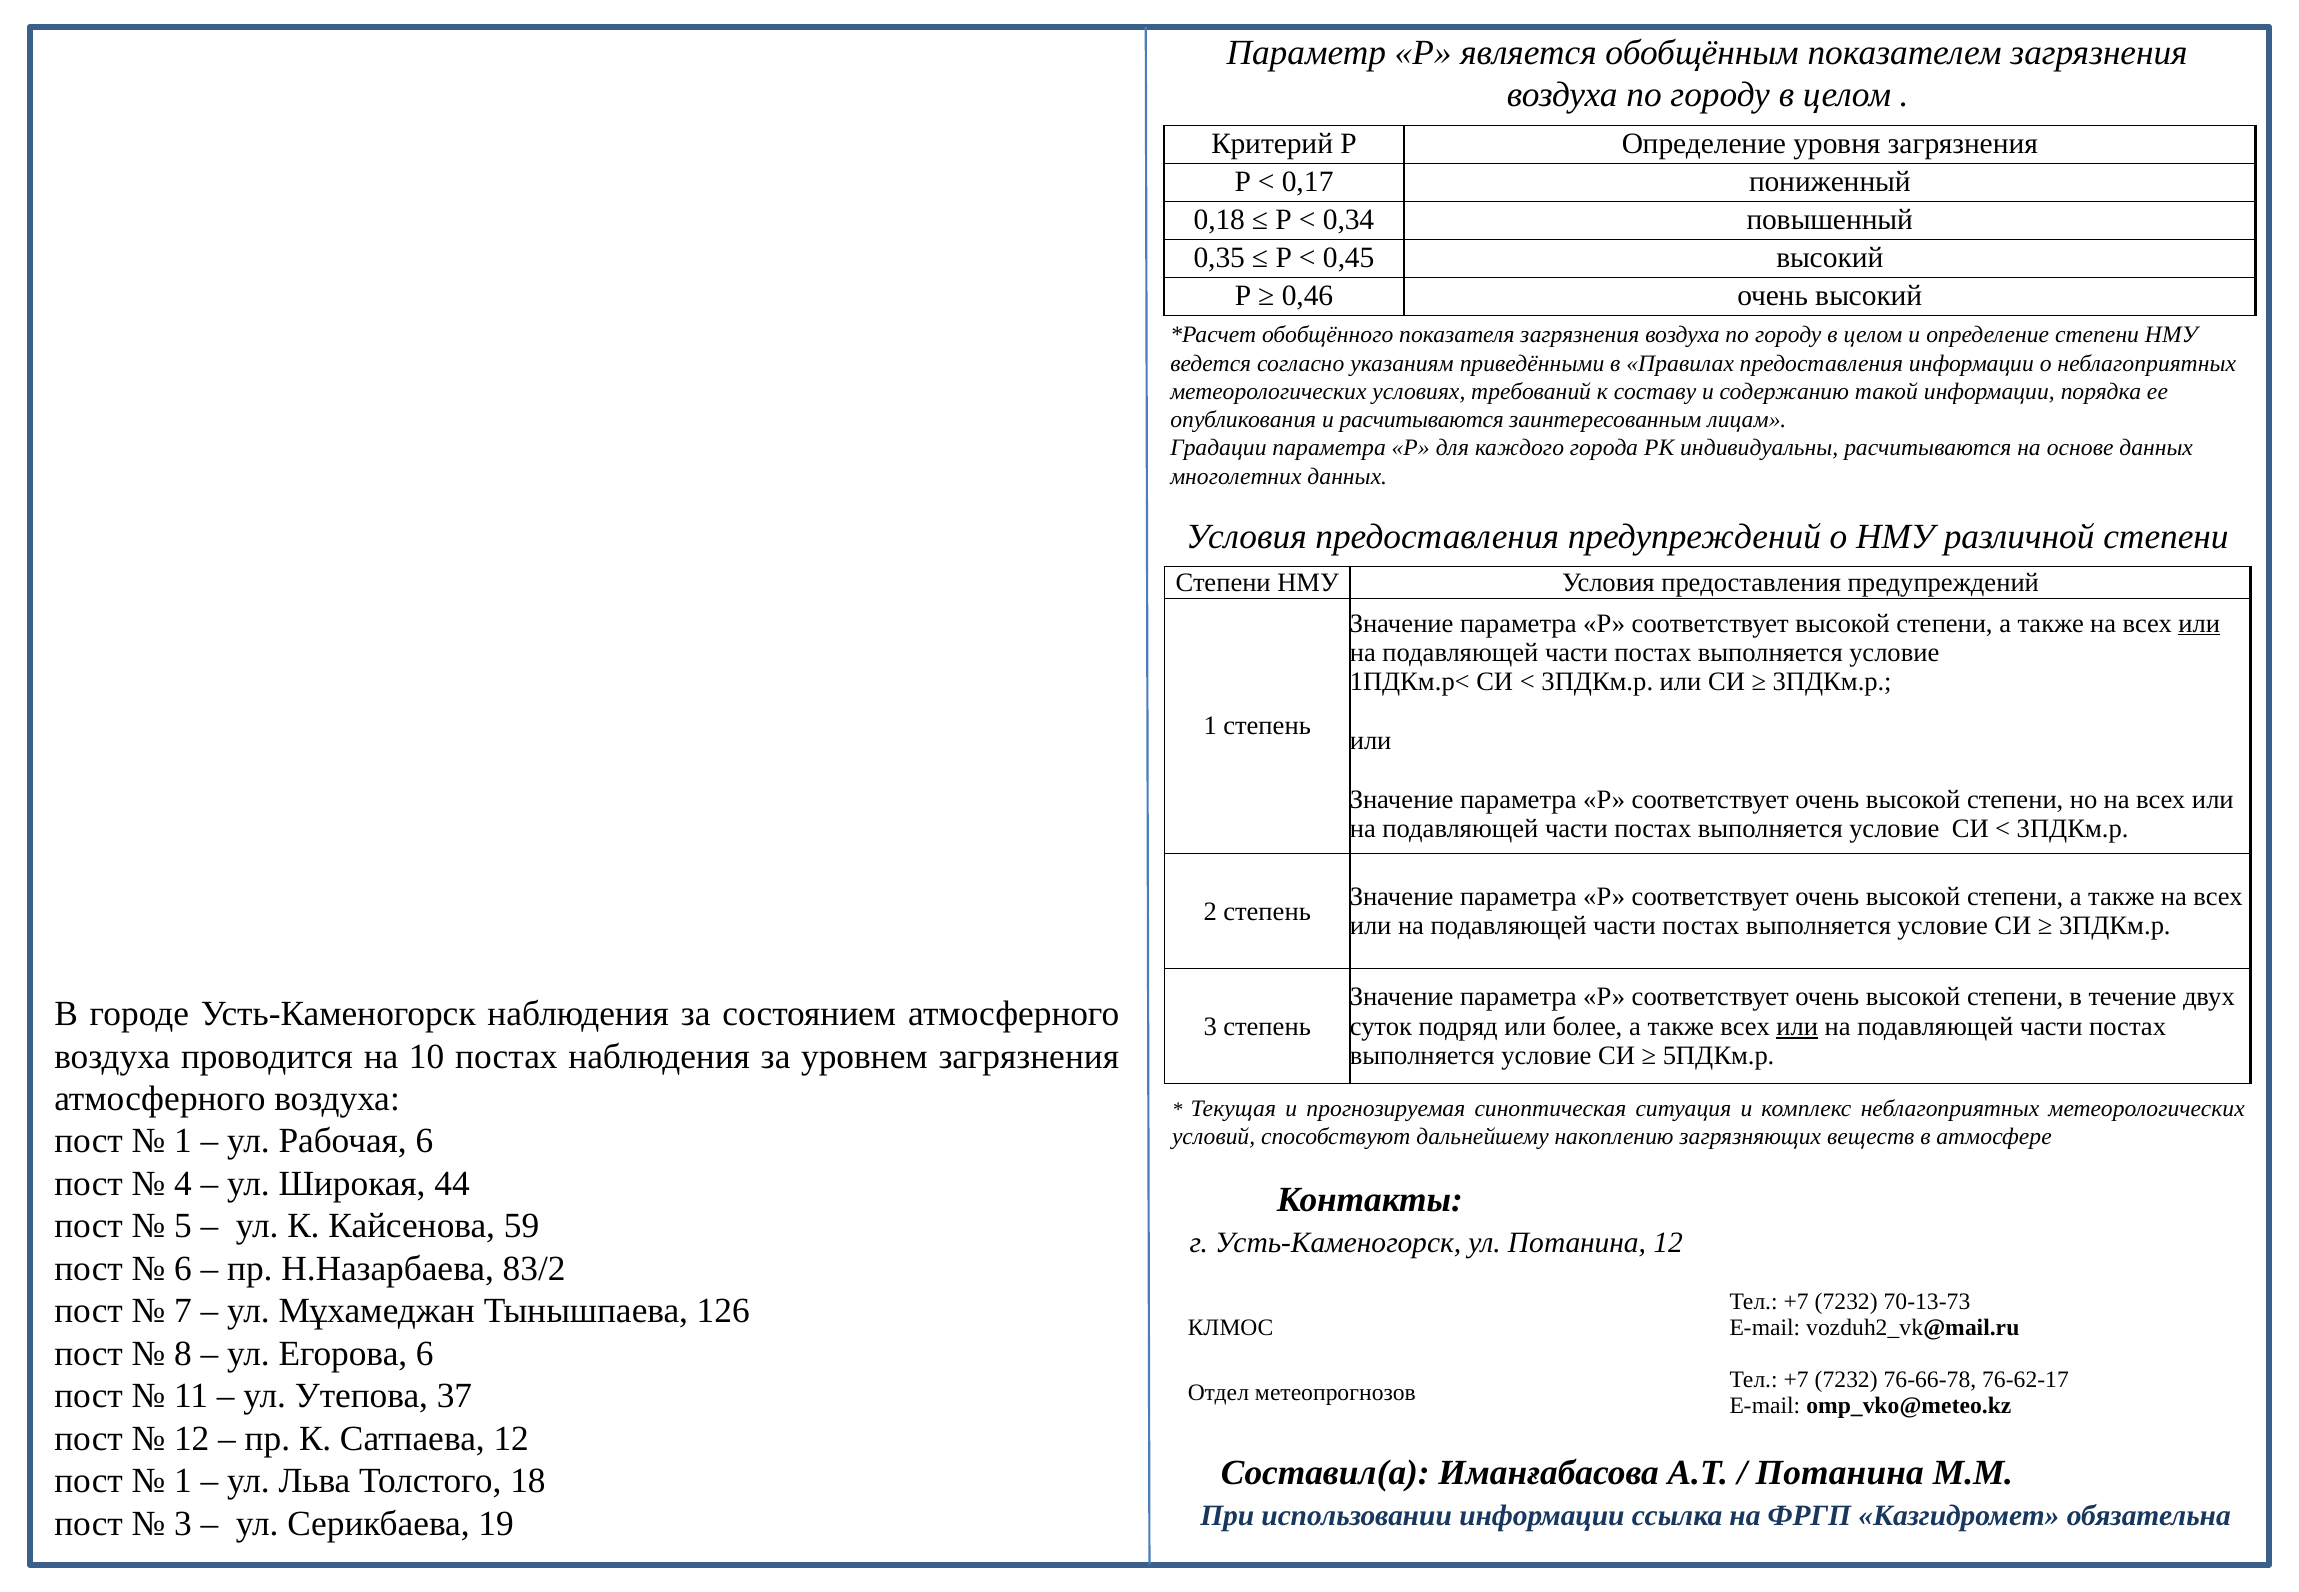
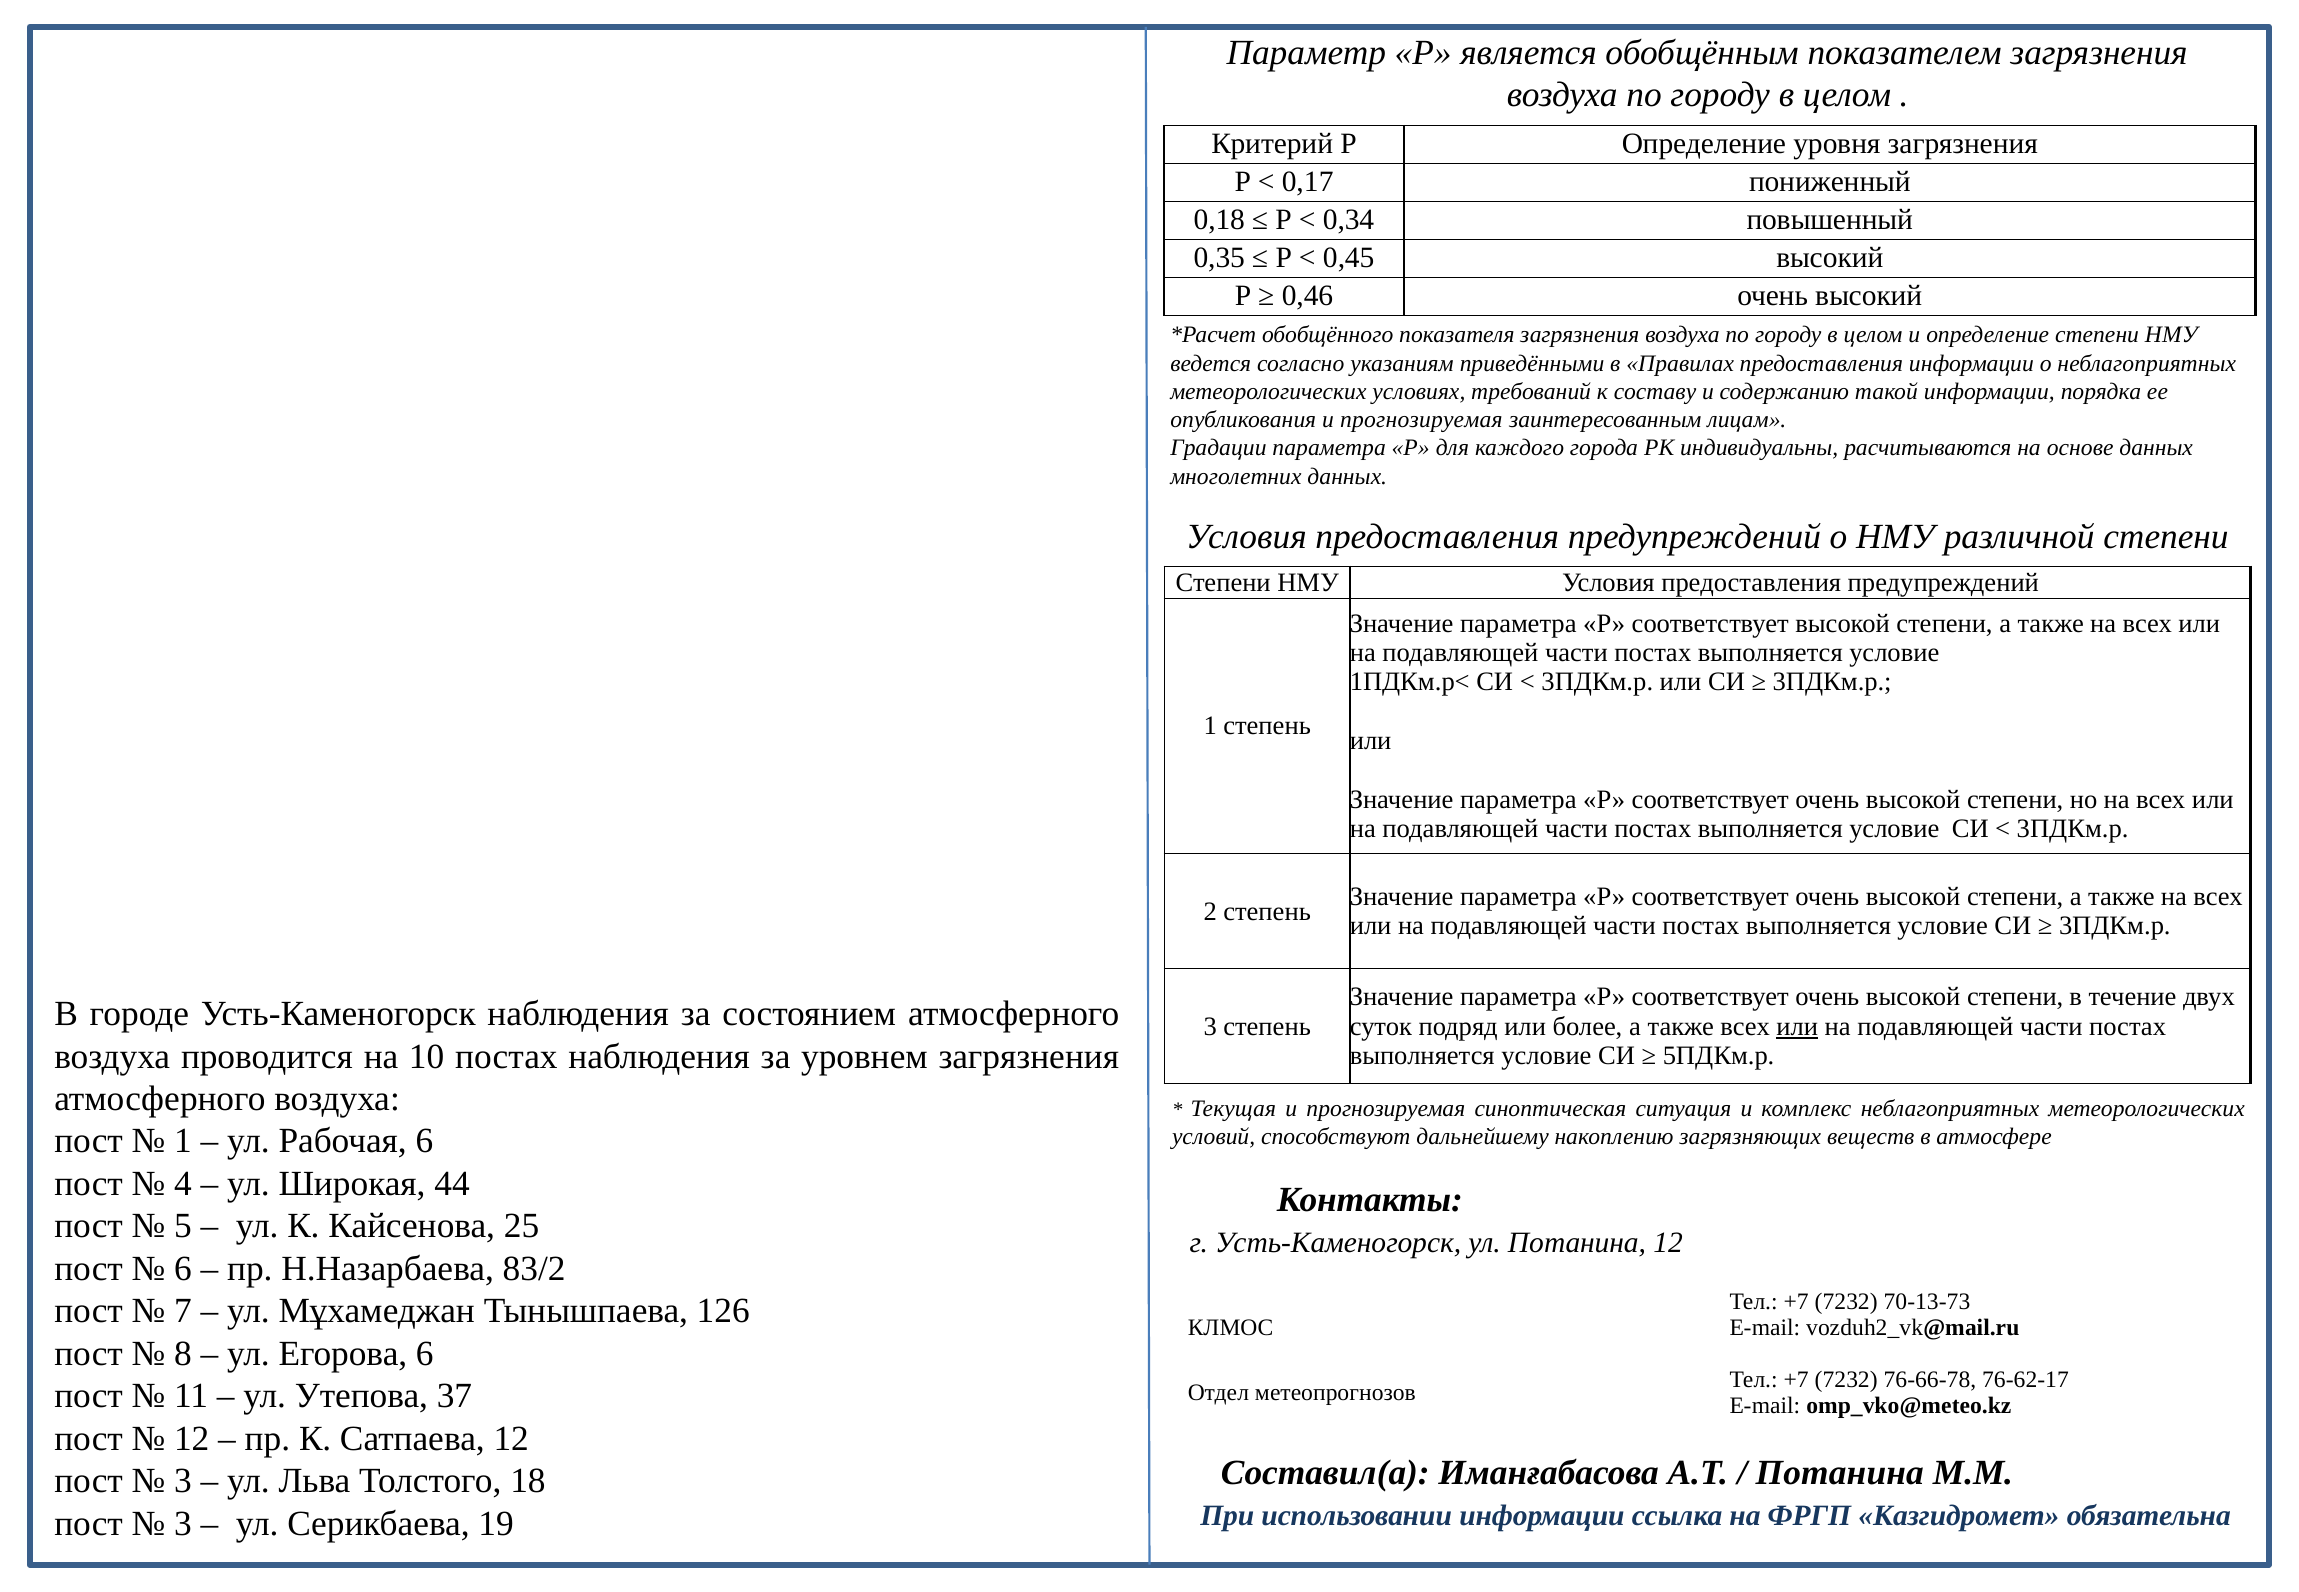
опубликования и расчитываются: расчитываются -> прогнозируемая (1421, 420)
или underline: present -> none (2199, 623)
59: 59 -> 25 (522, 1226)
1: 1 -> 3 (183, 1481)
